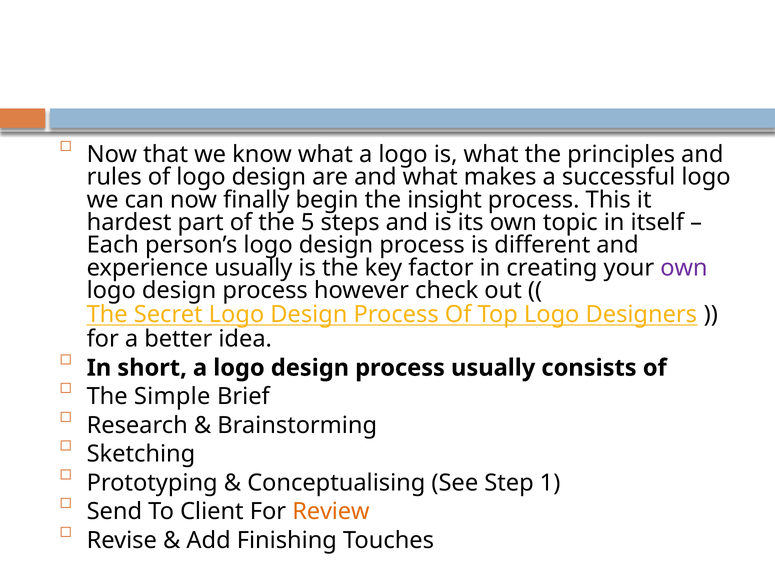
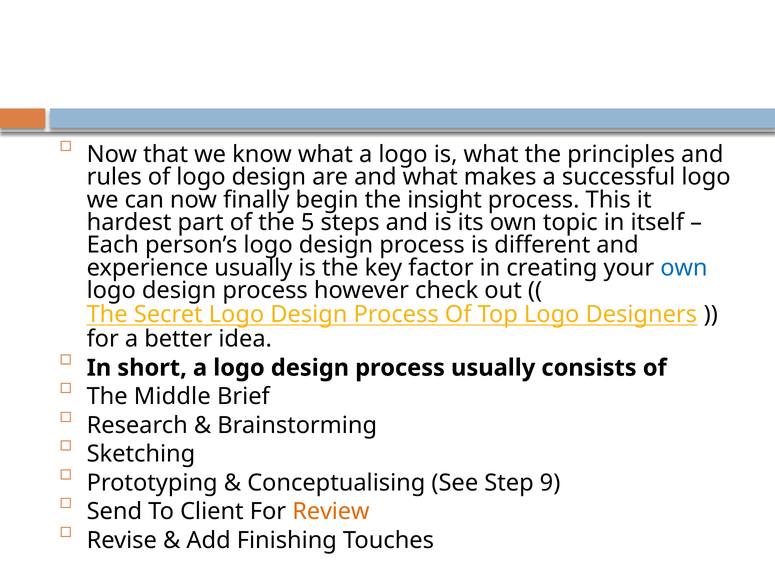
own colour: purple -> blue (684, 268)
Simple: Simple -> Middle (172, 397)
1: 1 -> 9 (550, 483)
